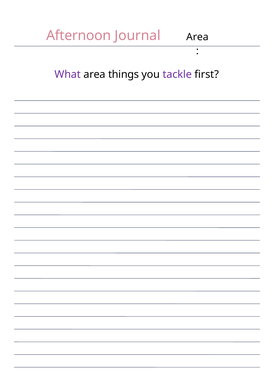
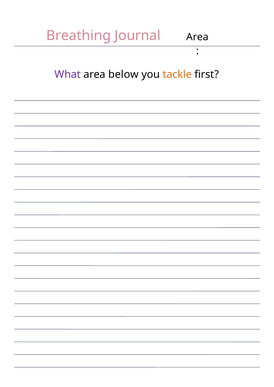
Afternoon: Afternoon -> Breathing (79, 36)
things: things -> below (123, 75)
tackle colour: purple -> orange (177, 75)
